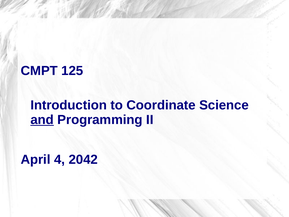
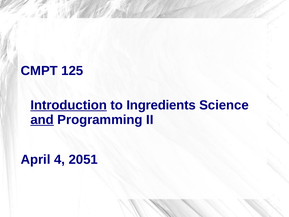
Introduction underline: none -> present (69, 105)
Coordinate: Coordinate -> Ingredients (161, 105)
2042: 2042 -> 2051 (83, 159)
